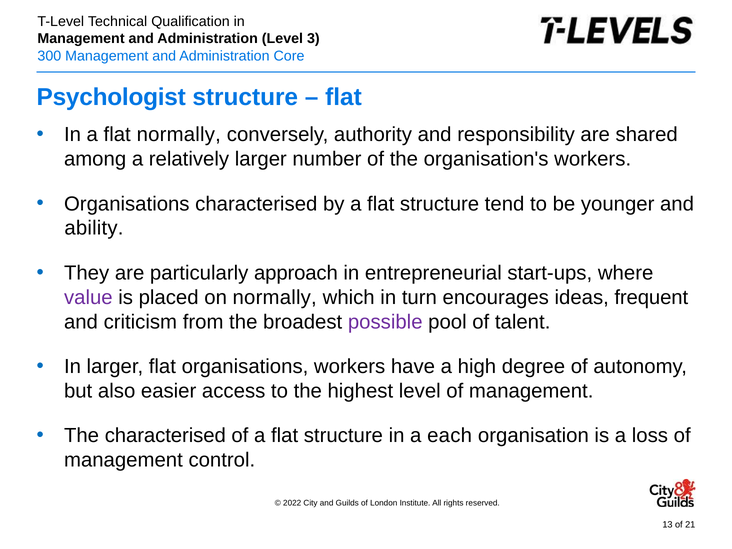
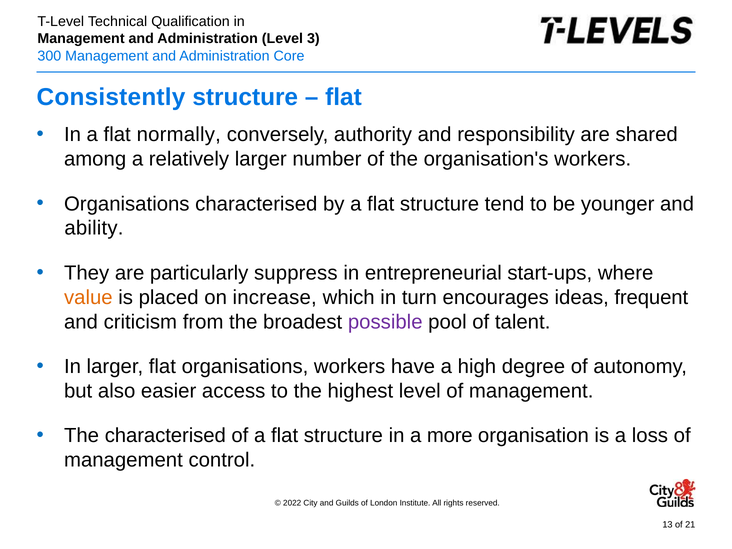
Psychologist: Psychologist -> Consistently (111, 97)
approach: approach -> suppress (296, 273)
value colour: purple -> orange (88, 297)
on normally: normally -> increase (275, 297)
each: each -> more (450, 436)
